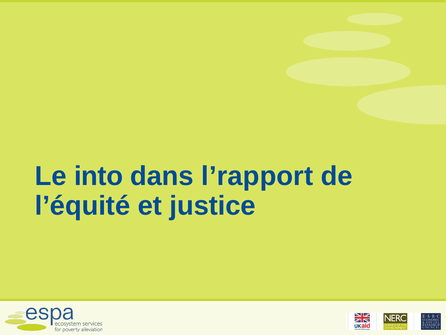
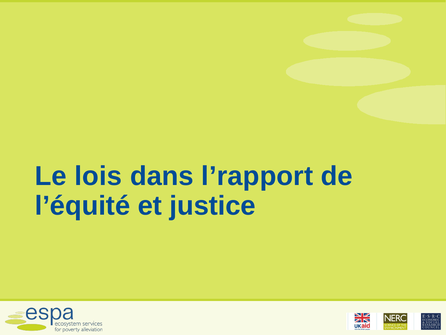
into: into -> lois (98, 176)
